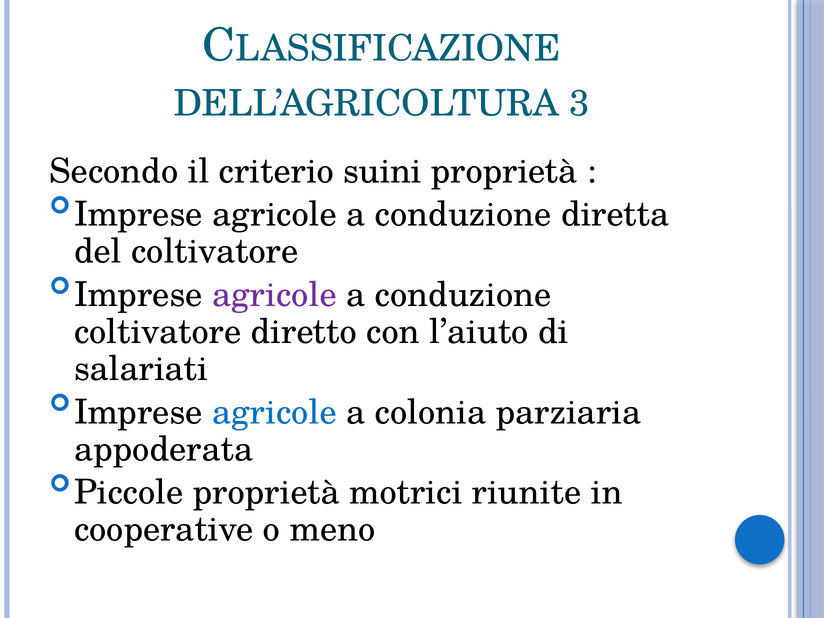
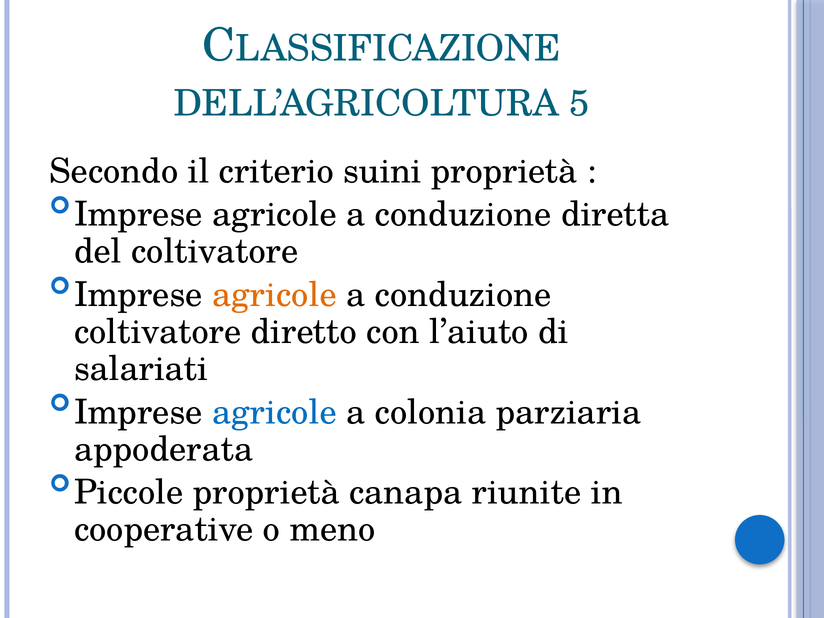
3: 3 -> 5 (579, 103)
agricole colour: purple -> orange (274, 295)
motrici: motrici -> canapa (406, 493)
